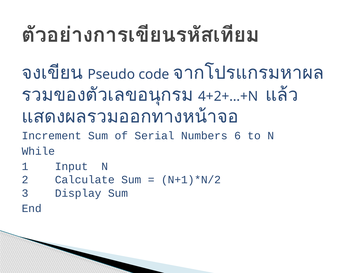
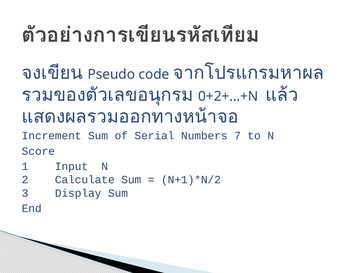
4+2+…+N: 4+2+…+N -> 0+2+…+N (228, 96)
6: 6 -> 7 (238, 135)
While: While -> Score (38, 151)
